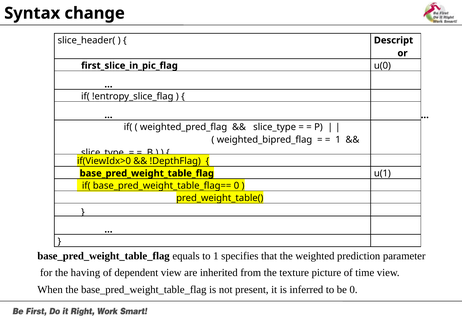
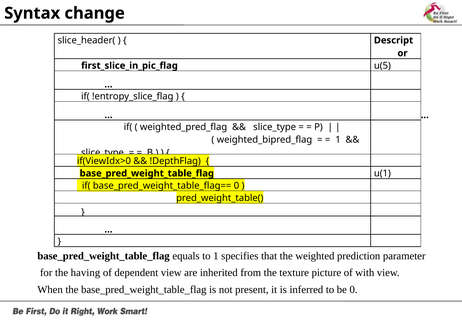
u(0: u(0 -> u(5 (382, 66)
time: time -> with (365, 273)
